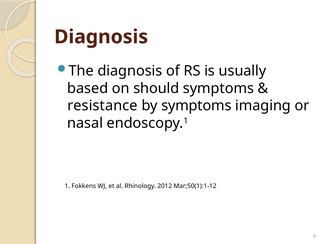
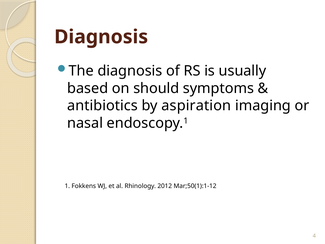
resistance: resistance -> antibiotics (103, 106)
by symptoms: symptoms -> aspiration (196, 106)
